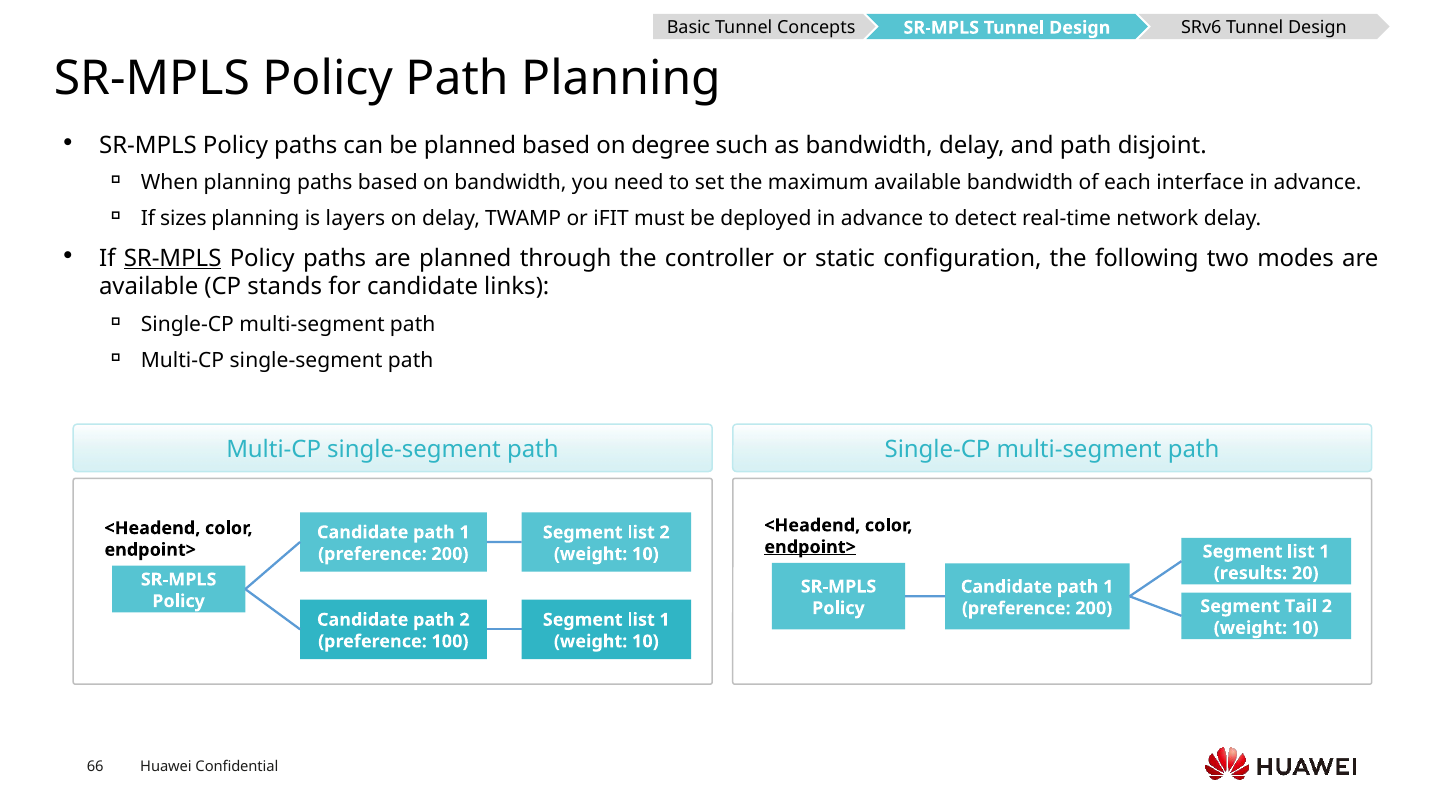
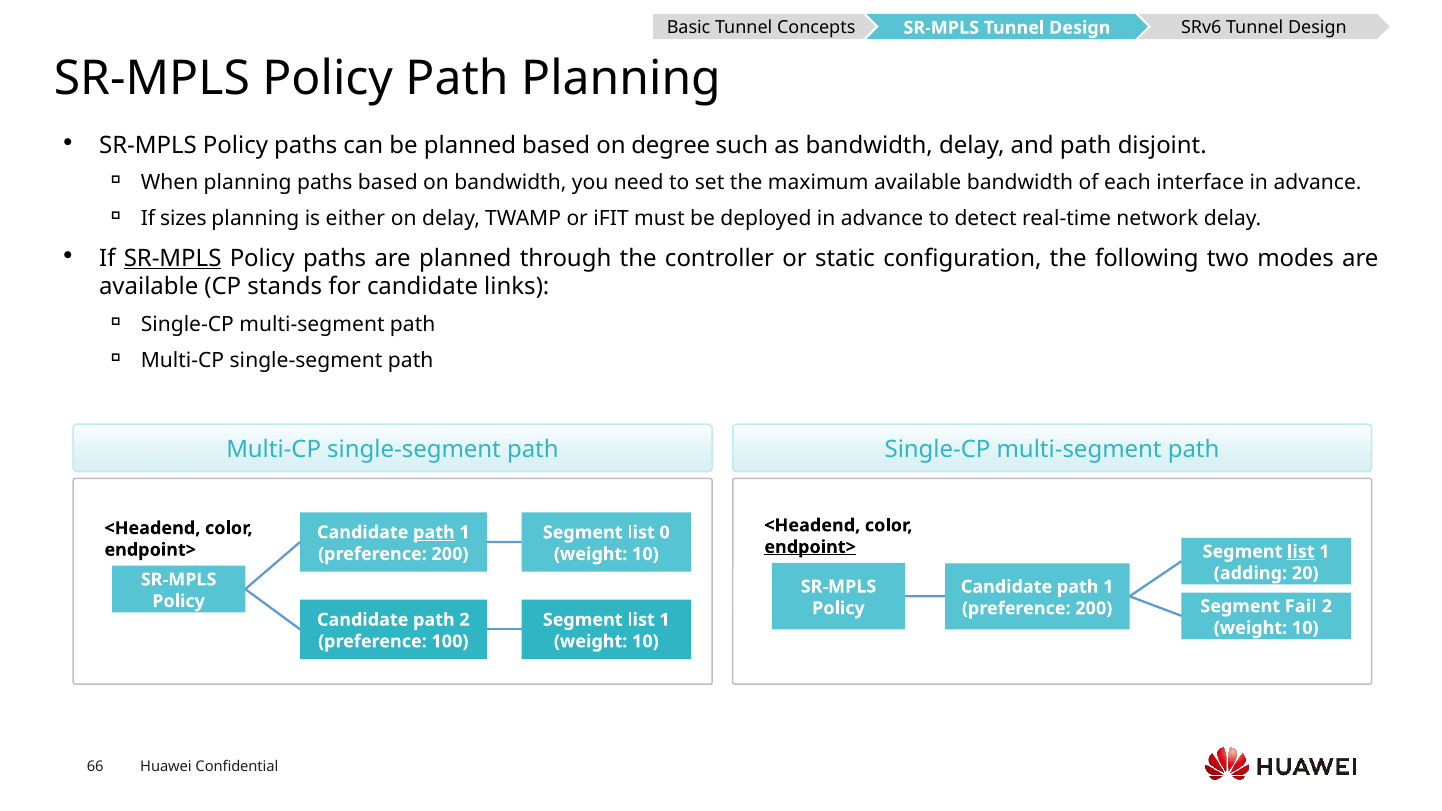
layers: layers -> either (355, 219)
path underline: none -> present (434, 532)
list 2: 2 -> 0 (665, 533)
list underline: none -> present (1301, 552)
results: results -> adding (1250, 573)
Tail: Tail -> Fail (1301, 606)
